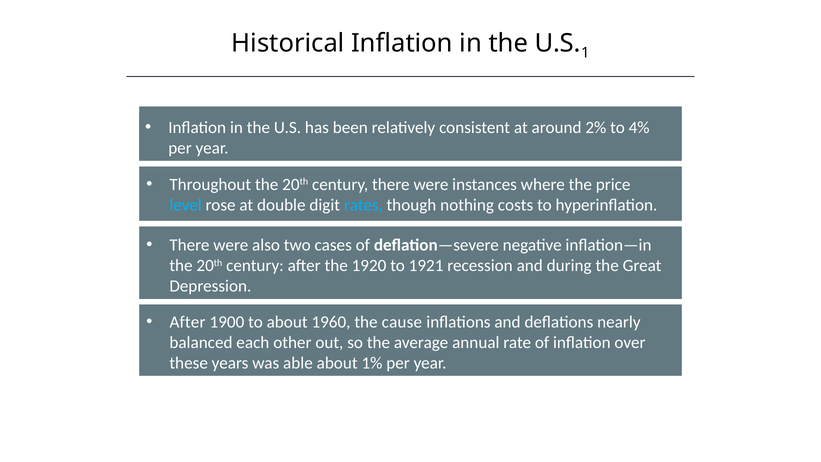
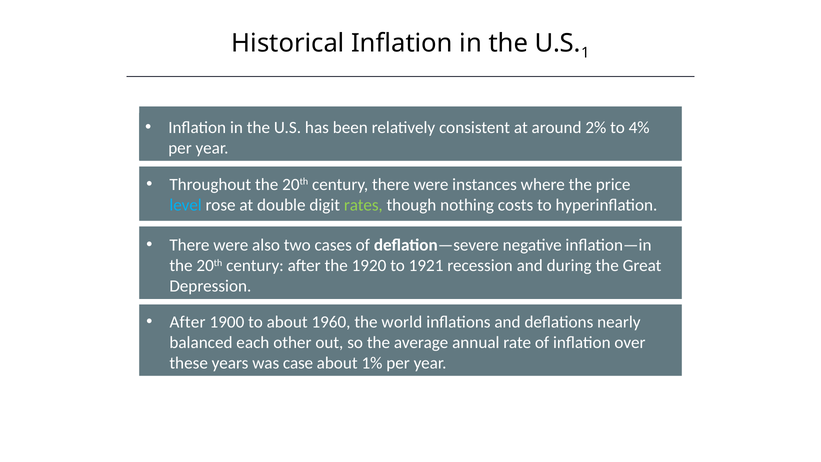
rates colour: light blue -> light green (363, 205)
cause: cause -> world (402, 322)
able: able -> case (298, 363)
